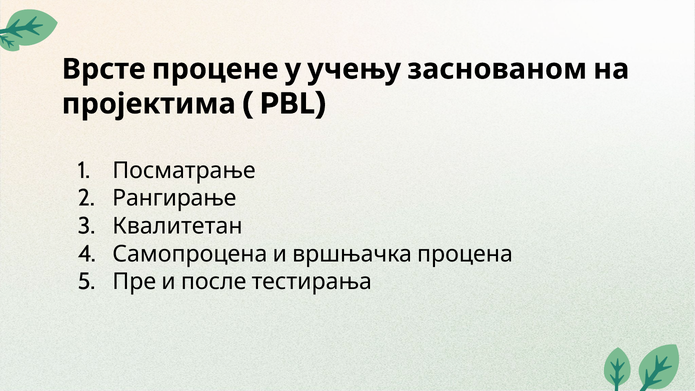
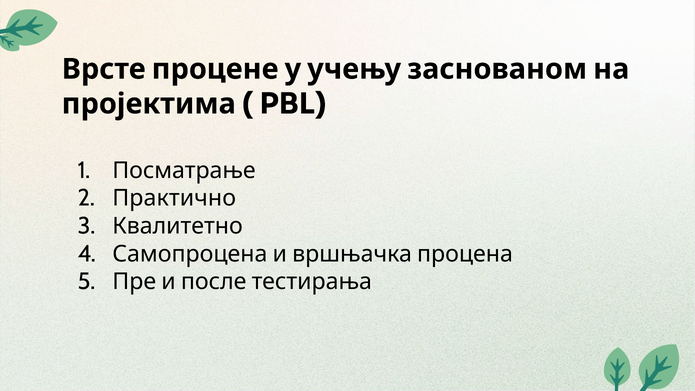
Рангирање: Рангирање -> Практично (174, 198)
Квалитетан: Квалитетан -> Квалитетно (178, 226)
